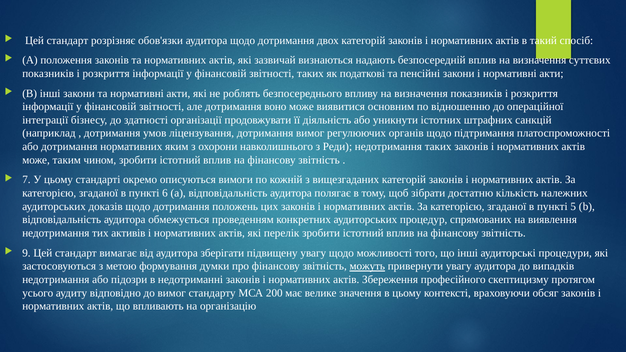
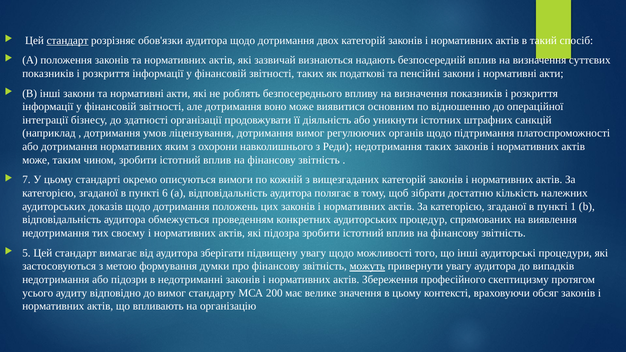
стандарт underline: none -> present (67, 40)
5: 5 -> 1 (573, 207)
активів: активів -> своєму (128, 233)
перелік: перелік -> підозра (282, 233)
9: 9 -> 5 (26, 253)
